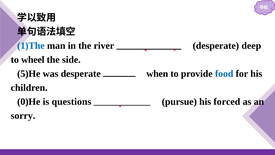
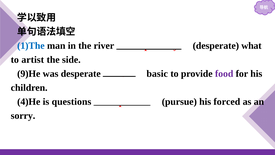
deep: deep -> what (251, 46)
wheel: wheel -> artist (33, 60)
5)He: 5)He -> 9)He (29, 74)
when: when -> basic (157, 74)
food colour: blue -> purple (224, 74)
0)He: 0)He -> 4)He (29, 102)
